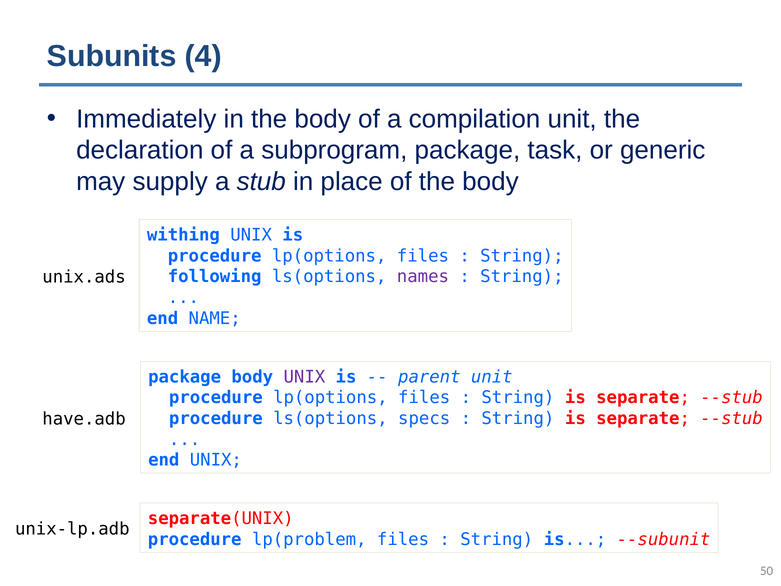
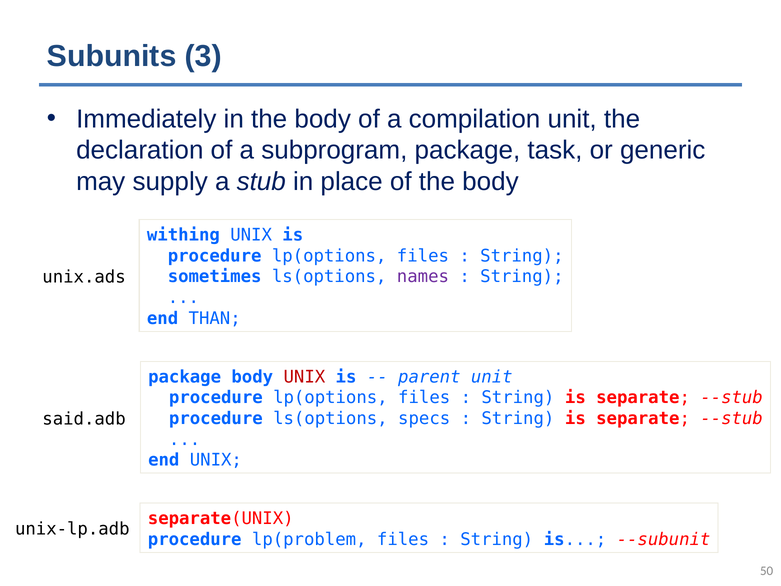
4: 4 -> 3 (203, 56)
following: following -> sometimes (215, 277)
NAME: NAME -> THAN (215, 318)
UNIX colour: purple -> red (304, 377)
have.adb: have.adb -> said.adb (84, 419)
